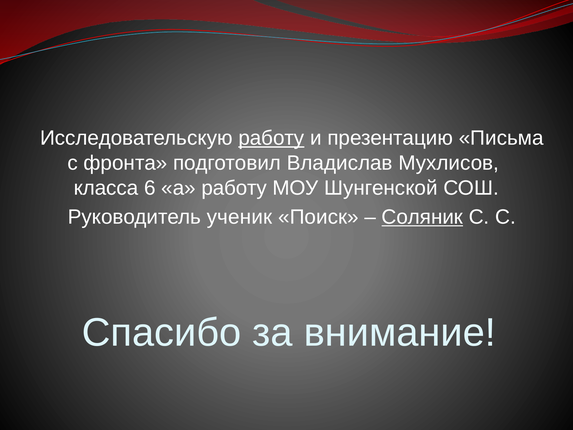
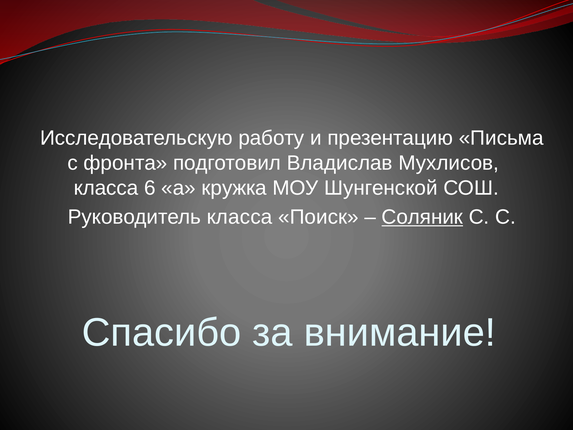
работу underline: present -> none (271, 138)
а работу: работу -> кружка (234, 188)
Руководитель ученик: ученик -> класса (240, 217)
